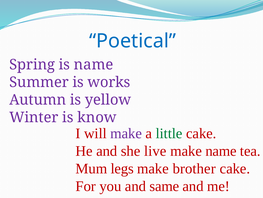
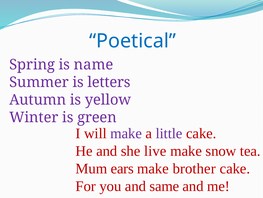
works: works -> letters (109, 82)
know: know -> green (97, 117)
little colour: green -> purple (169, 133)
make name: name -> snow (221, 151)
legs: legs -> ears (122, 168)
